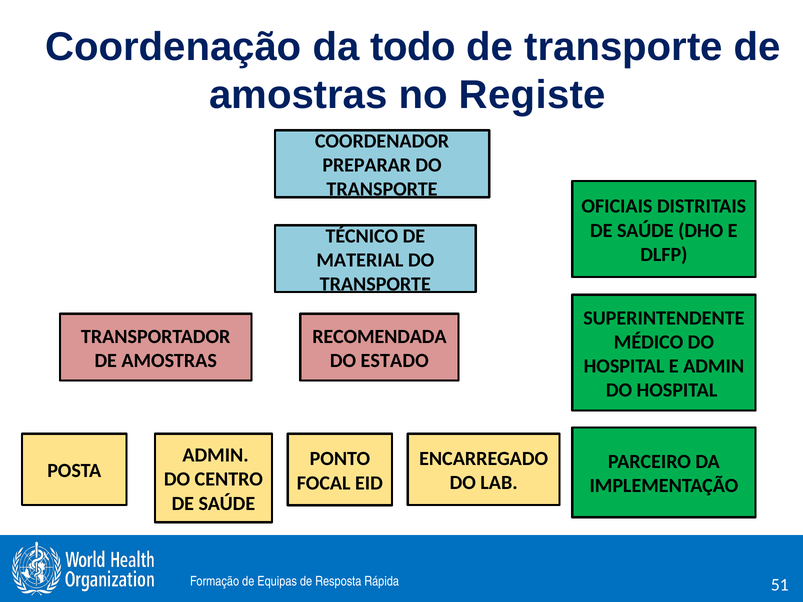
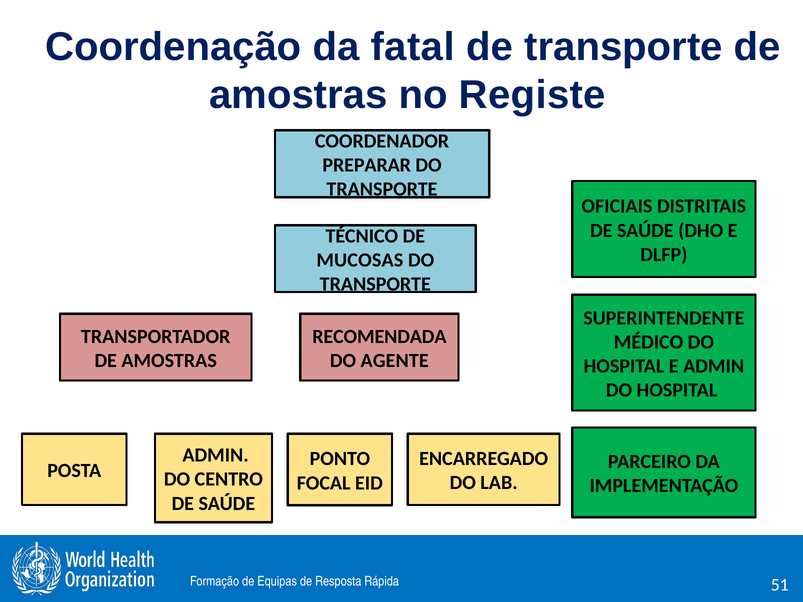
todo: todo -> fatal (413, 47)
MATERIAL: MATERIAL -> MUCOSAS (360, 260)
ESTADO: ESTADO -> AGENTE (395, 361)
